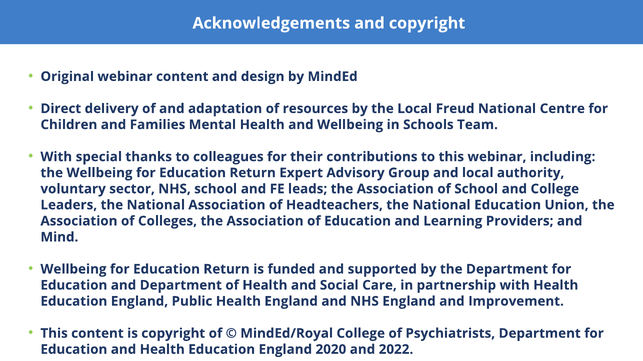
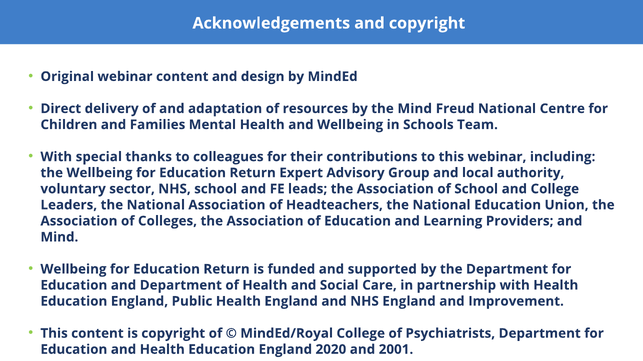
the Local: Local -> Mind (415, 109)
2022: 2022 -> 2001 (396, 350)
